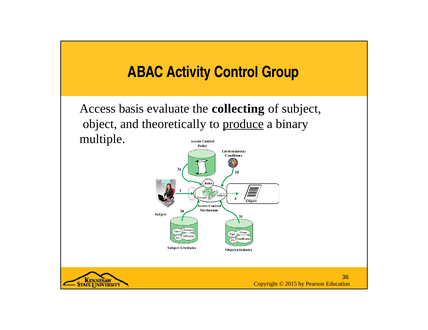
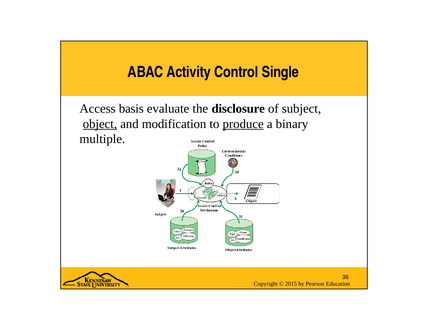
Group: Group -> Single (280, 72)
collecting: collecting -> disclosure (238, 109)
object underline: none -> present (100, 124)
theoretically: theoretically -> modification (174, 124)
